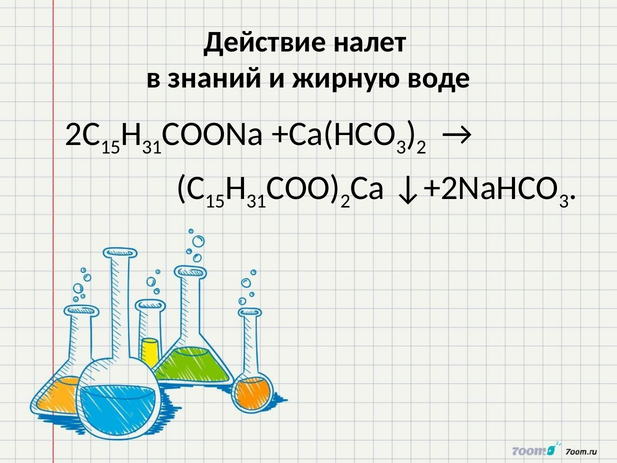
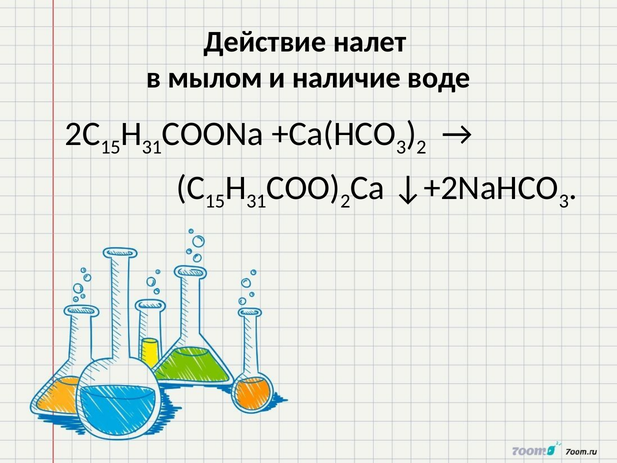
знаний: знаний -> мылом (215, 78)
жирную: жирную -> наличие (347, 78)
